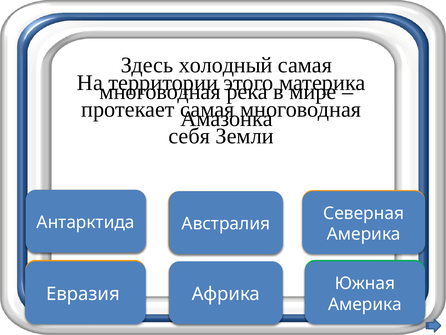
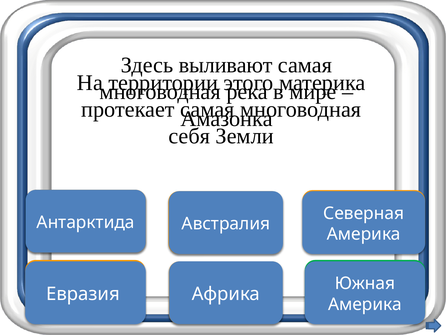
холодный: холодный -> выливают (226, 65)
